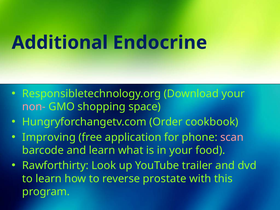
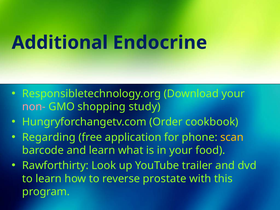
space: space -> study (145, 107)
Improving: Improving -> Regarding (49, 137)
scan colour: pink -> yellow (232, 137)
